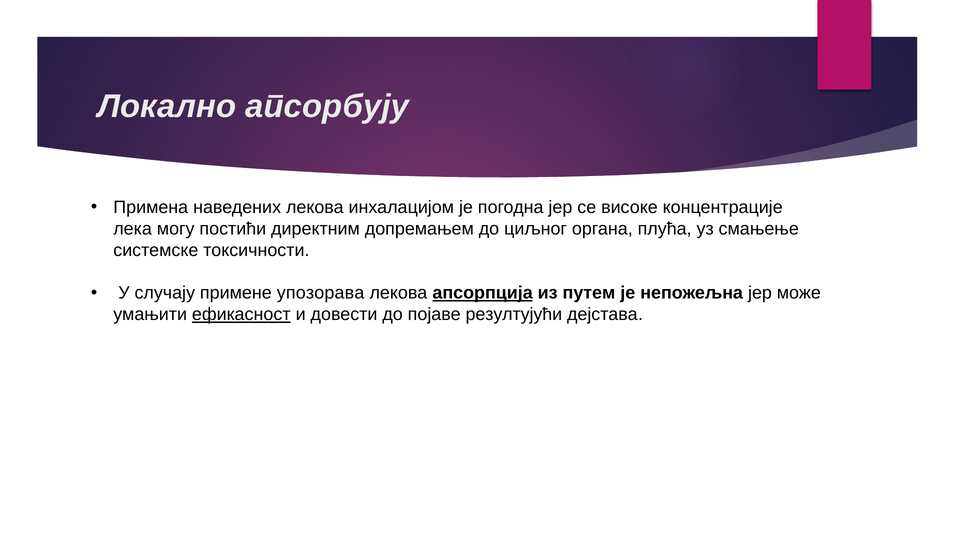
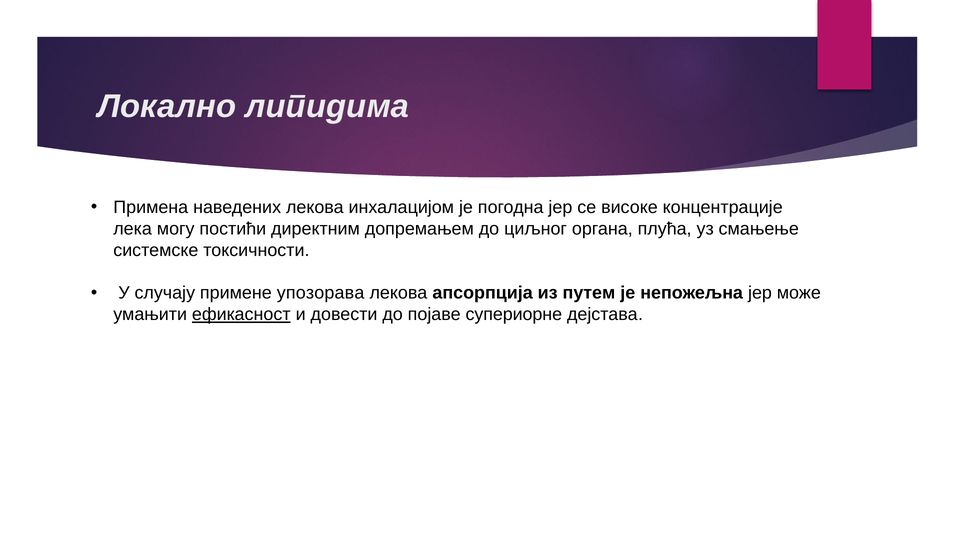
апсорбују: апсорбују -> липидима (327, 106)
апсорпција underline: present -> none (483, 293)
резултујући: резултујући -> супериорне (514, 315)
